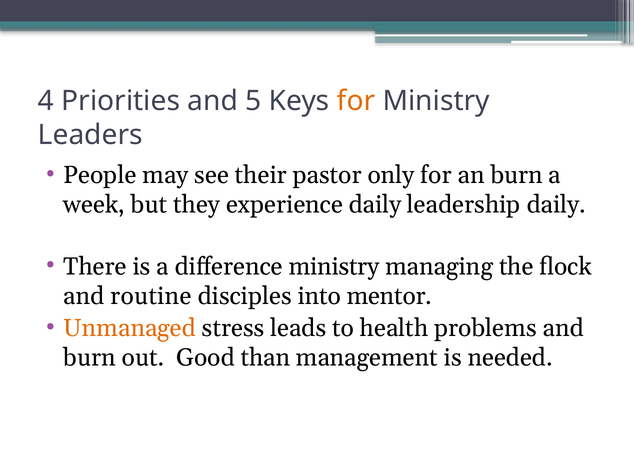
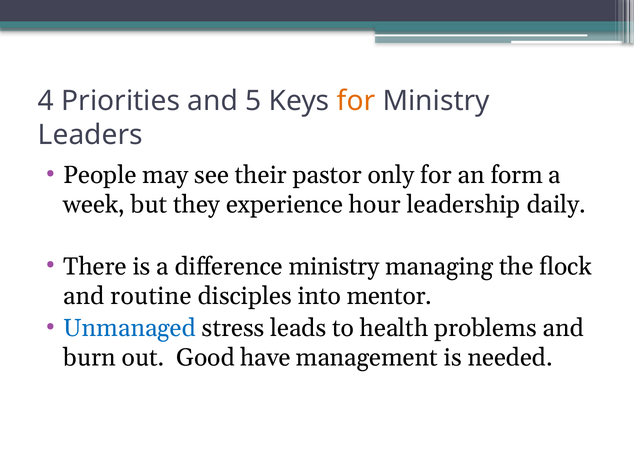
an burn: burn -> form (517, 176)
experience daily: daily -> hour (375, 205)
Unmanaged colour: orange -> blue (130, 328)
than: than -> have (265, 358)
